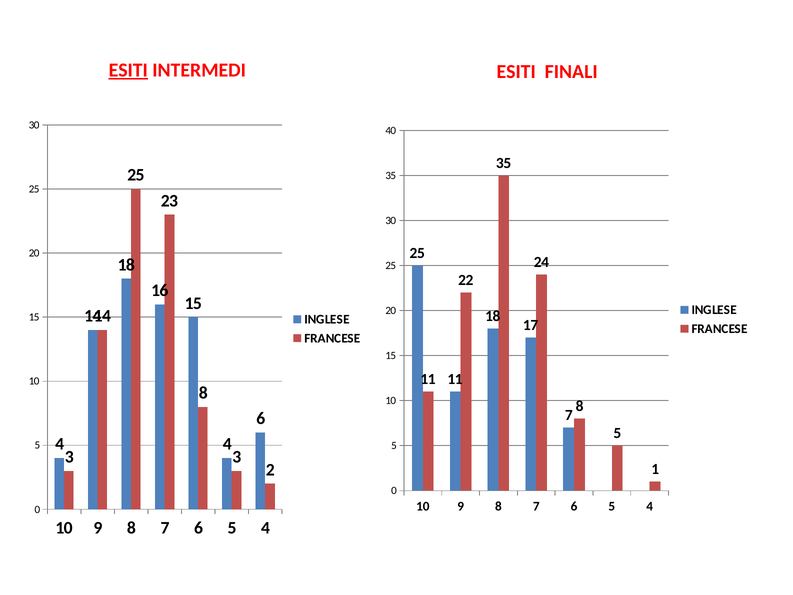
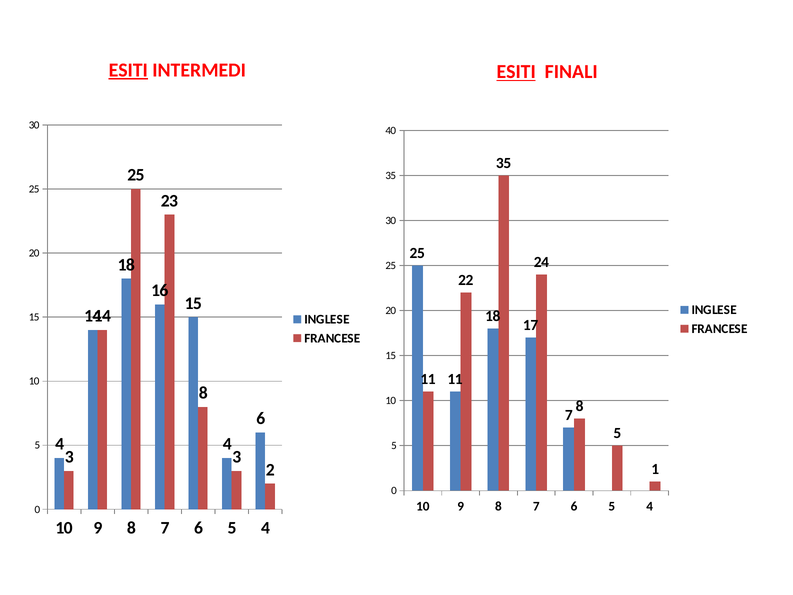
ESITI underline: none -> present (516, 72)
